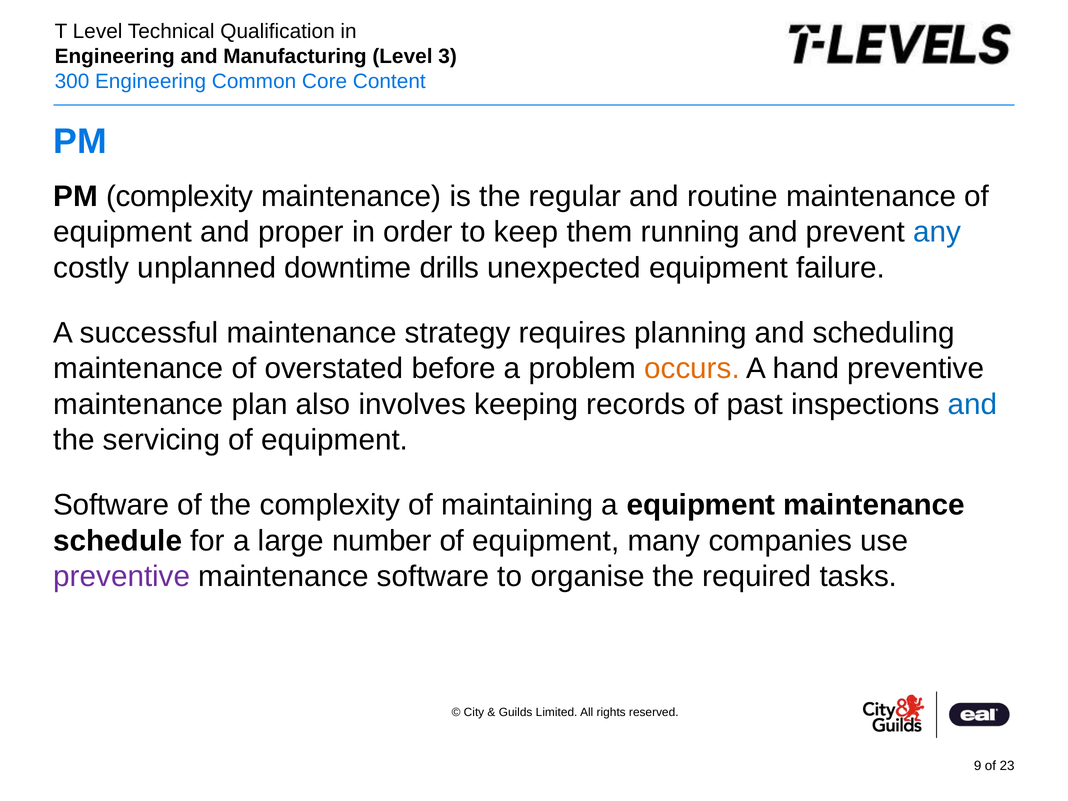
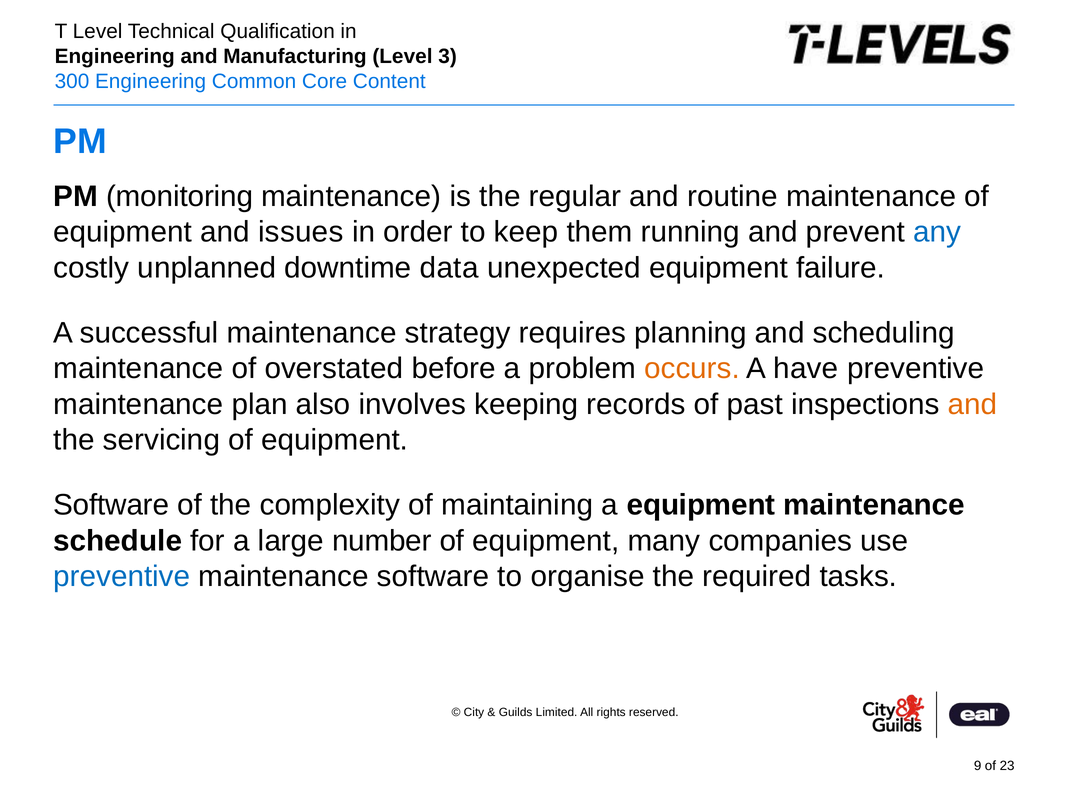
PM complexity: complexity -> monitoring (180, 196)
proper: proper -> issues (301, 232)
drills: drills -> data (449, 268)
hand: hand -> have (806, 369)
and colour: blue -> orange (973, 404)
preventive colour: purple -> blue (122, 576)
